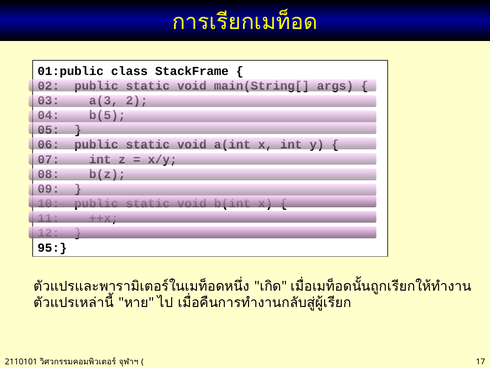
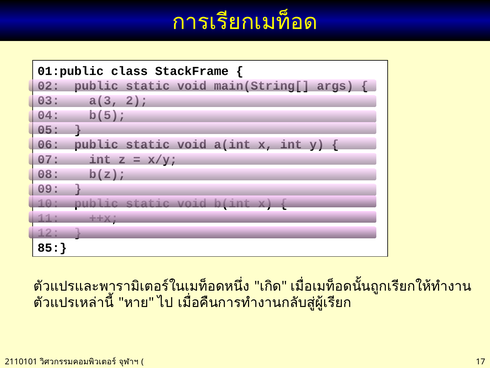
95: 95 -> 85 (52, 247)
